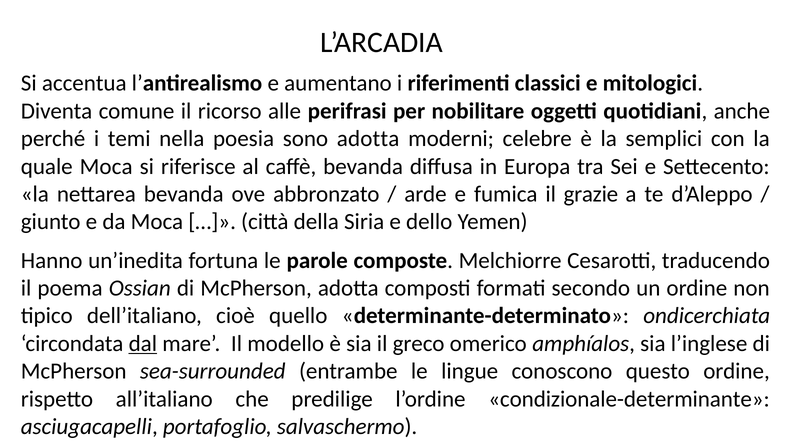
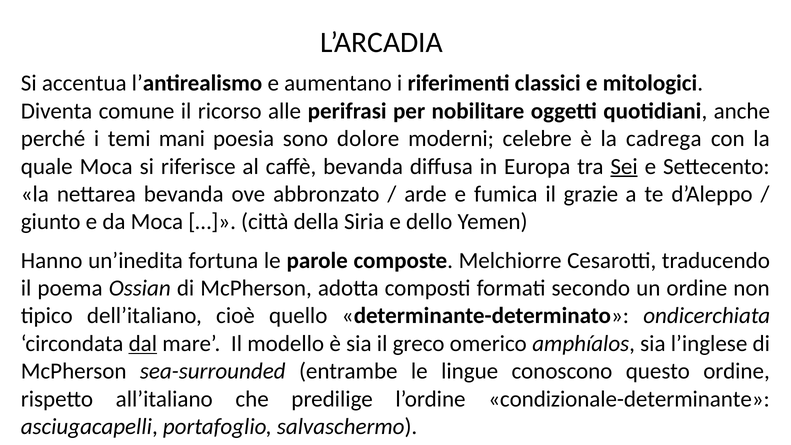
nella: nella -> mani (182, 139)
sono adotta: adotta -> dolore (368, 139)
semplici: semplici -> cadrega (664, 139)
Sei underline: none -> present (624, 166)
